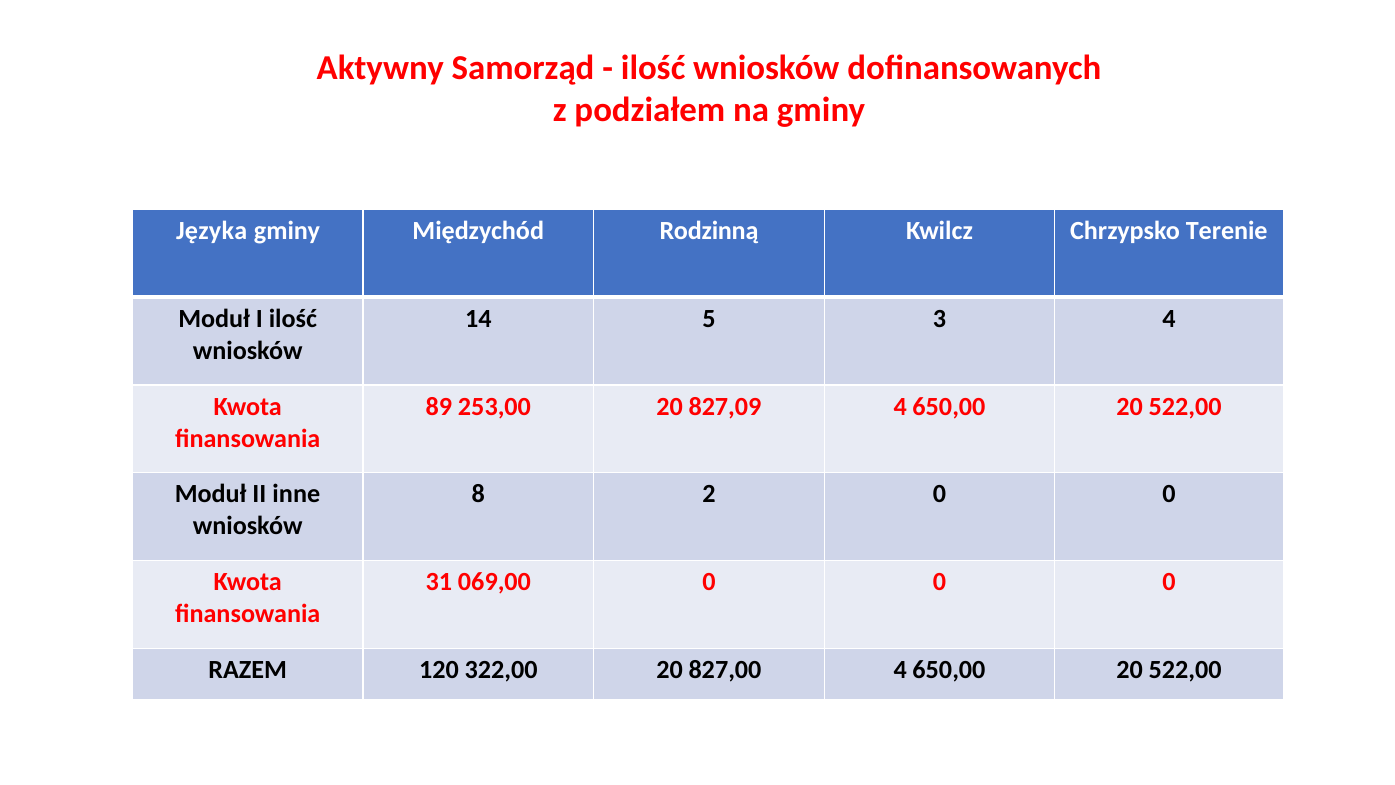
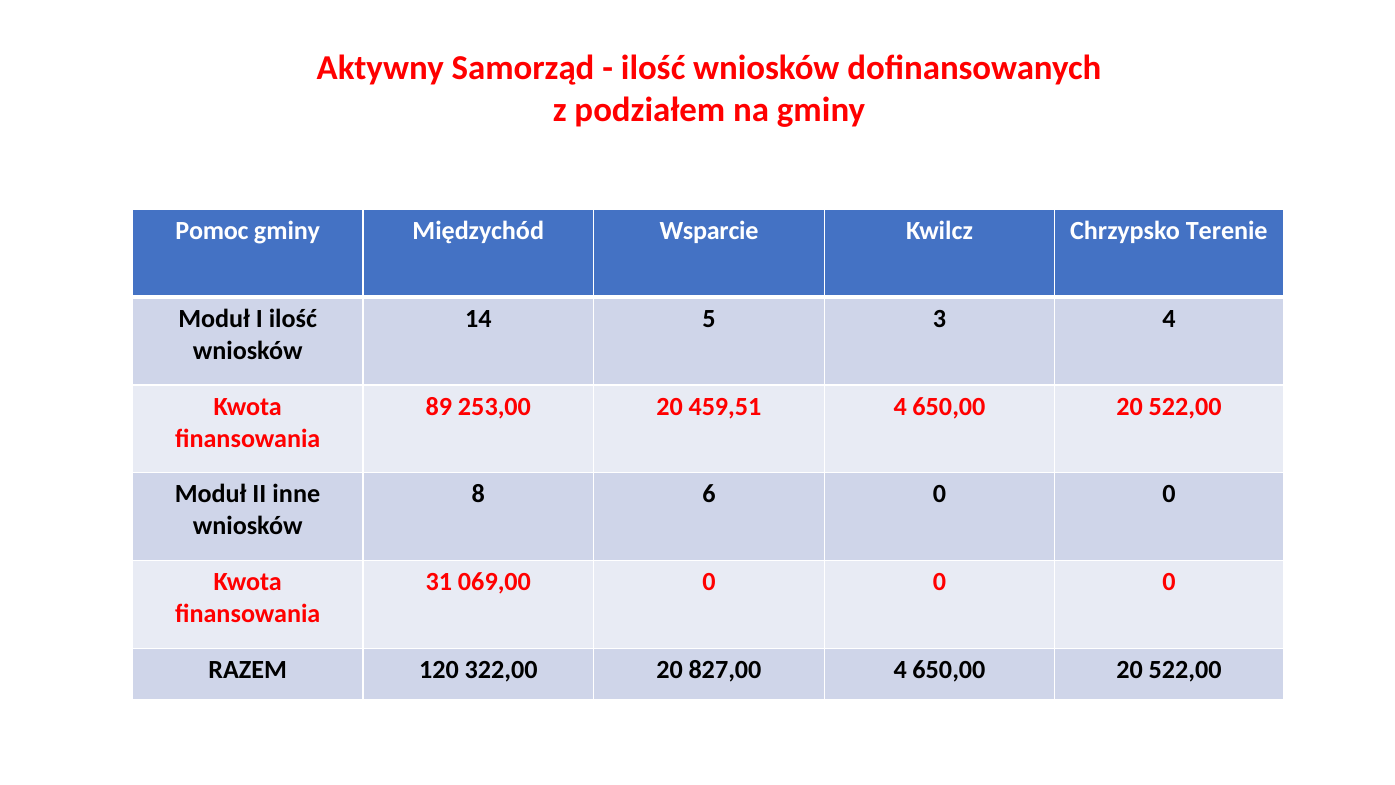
Języka: Języka -> Pomoc (212, 231)
Rodzinną: Rodzinną -> Wsparcie (709, 231)
827,09: 827,09 -> 459,51 (725, 406)
2: 2 -> 6 (709, 494)
